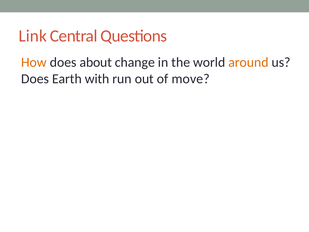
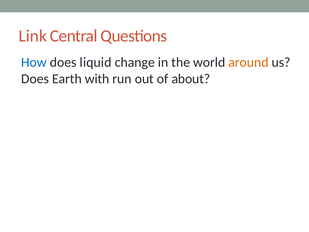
How colour: orange -> blue (34, 62)
about: about -> liquid (96, 62)
move: move -> about (191, 79)
